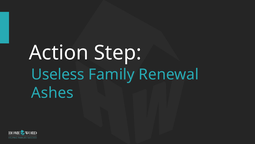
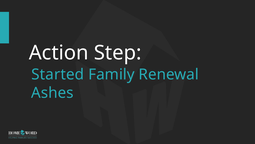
Useless: Useless -> Started (58, 74)
